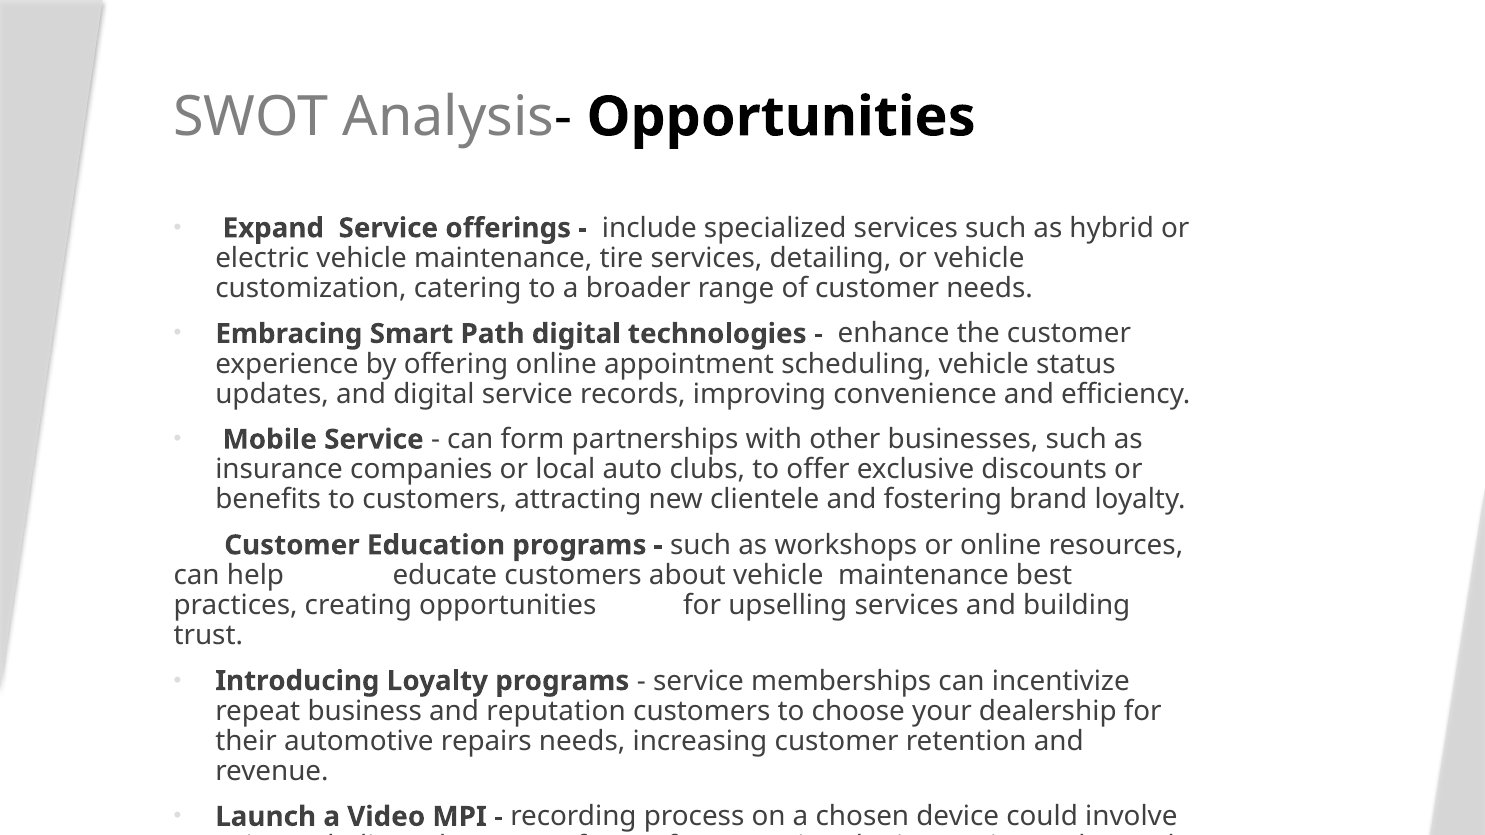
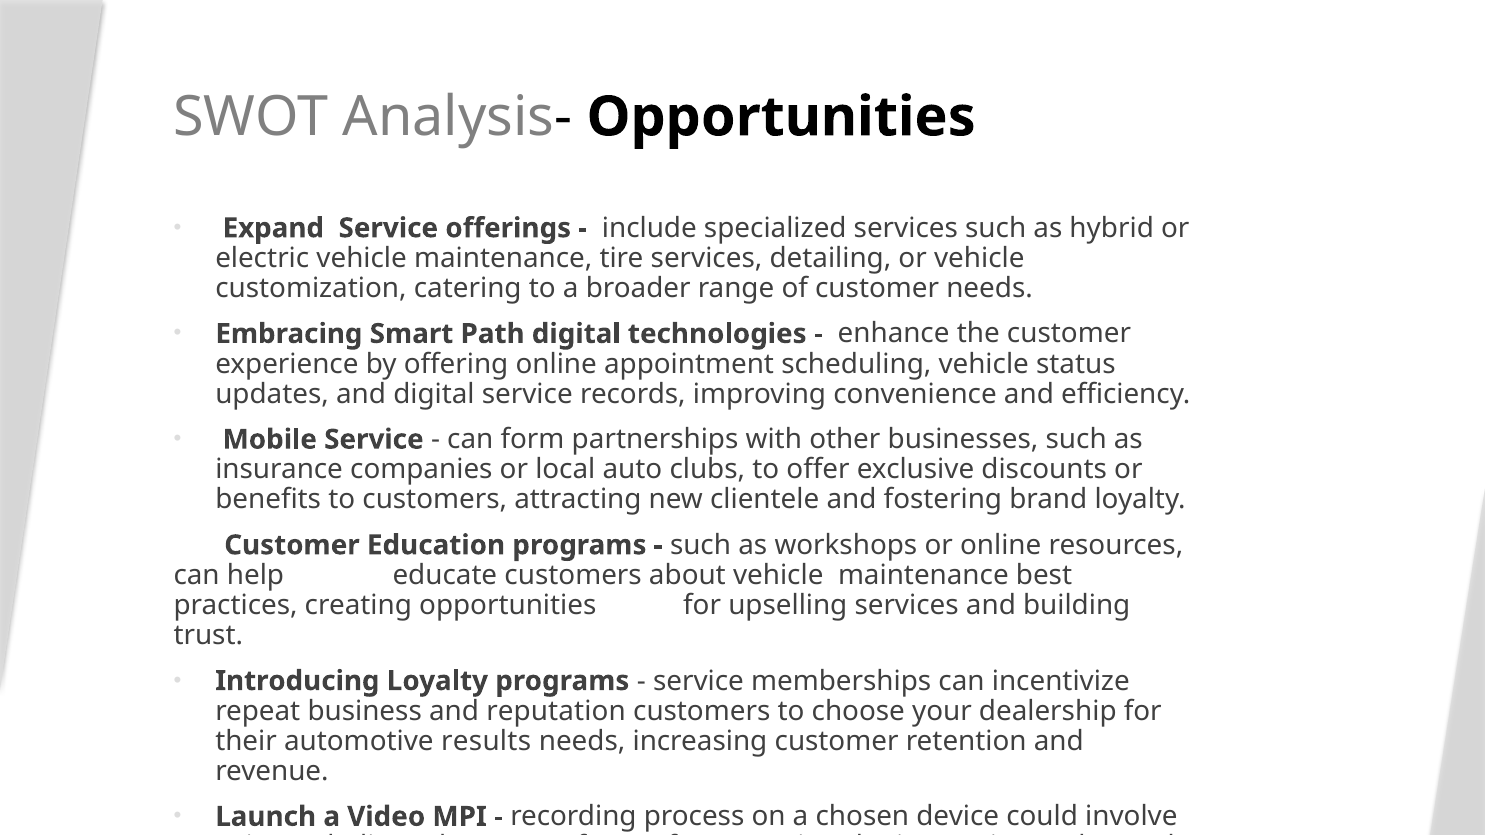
repairs: repairs -> results (486, 741)
